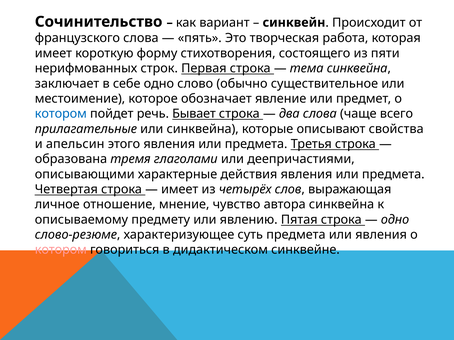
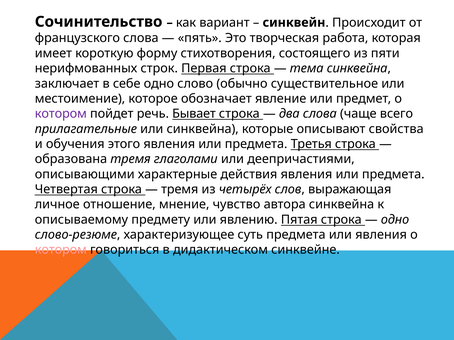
котором colour: blue -> purple (61, 114)
апельсин: апельсин -> обучения (75, 144)
имеет: имеет -> тремя (180, 190)
